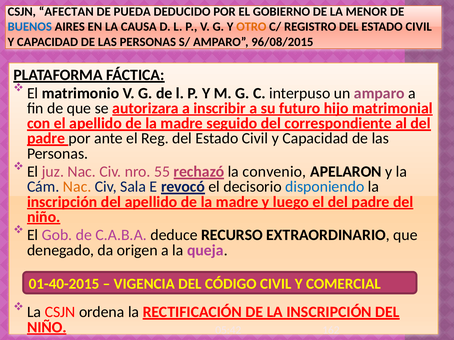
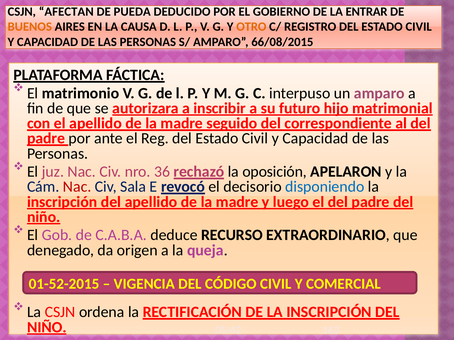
MENOR: MENOR -> ENTRAR (367, 12)
BUENOS colour: blue -> orange (30, 27)
96/08/2015: 96/08/2015 -> 66/08/2015 (282, 42)
55: 55 -> 36 (162, 172)
convenio: convenio -> oposición (275, 172)
Nac colour: orange -> red (77, 187)
01-40-2015: 01-40-2015 -> 01-52-2015 (64, 284)
